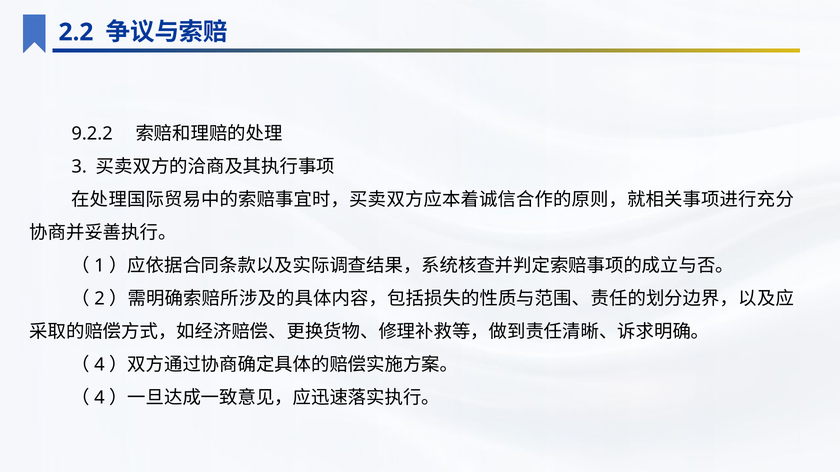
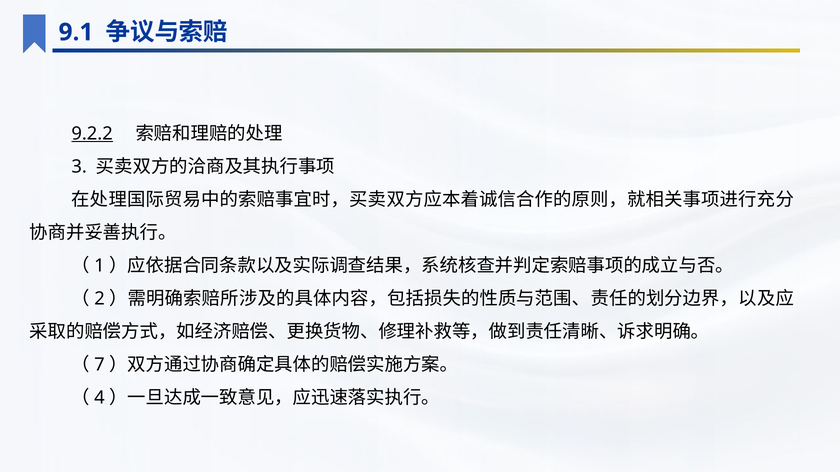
2.2: 2.2 -> 9.1 (76, 32)
9.2.2 underline: none -> present (92, 134)
4: 4 -> 7 (99, 365)
